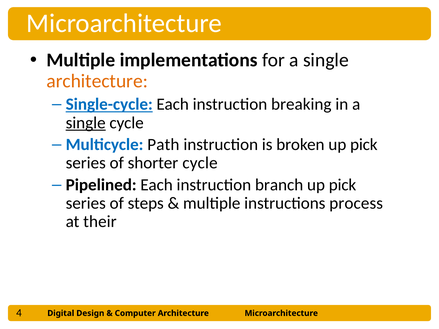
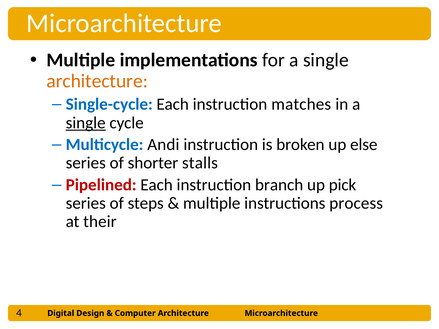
Single-cycle underline: present -> none (109, 104)
breaking: breaking -> matches (301, 104)
Path: Path -> Andi (163, 145)
broken up pick: pick -> else (364, 145)
shorter cycle: cycle -> stalls (200, 163)
Pipelined colour: black -> red (101, 185)
